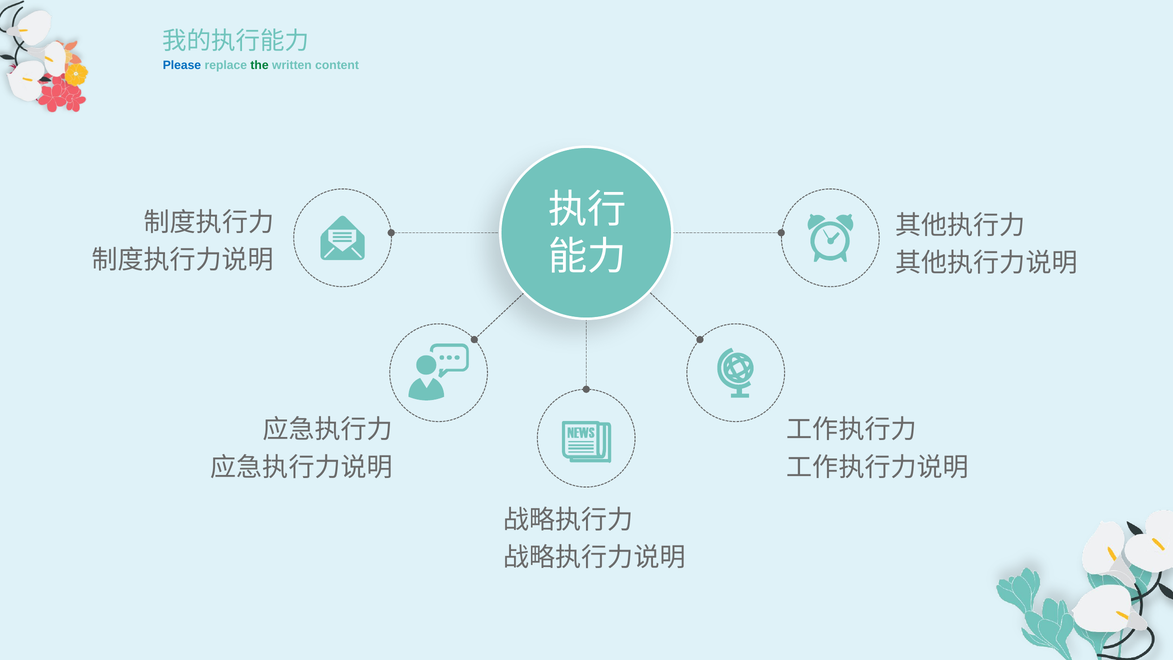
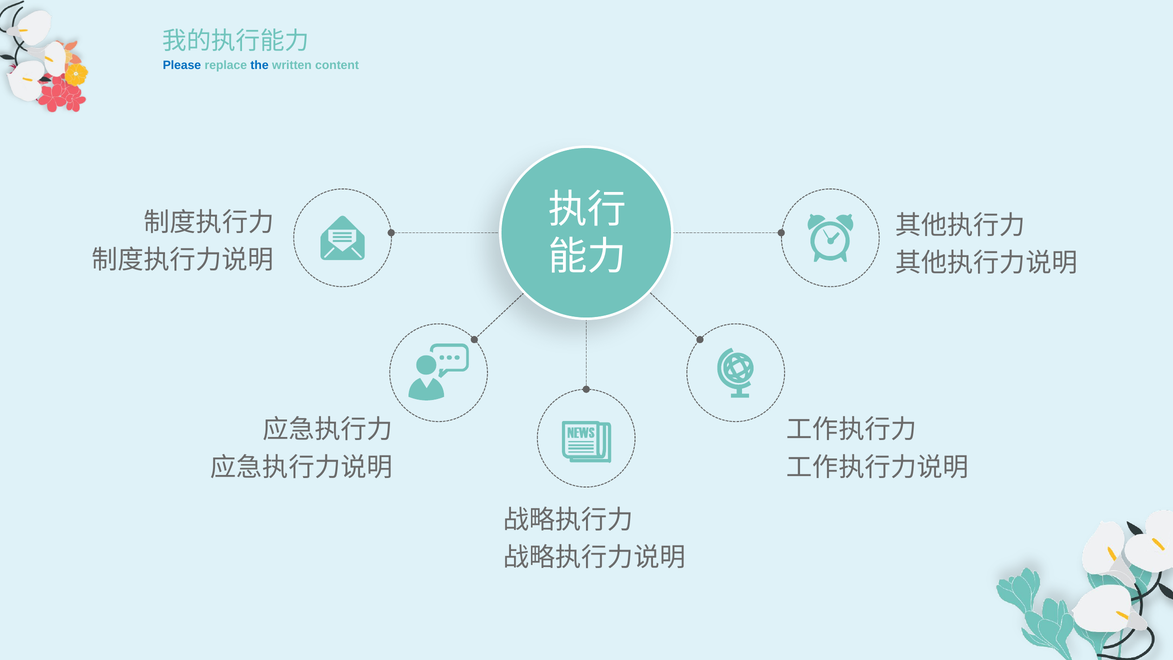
the colour: green -> blue (260, 65)
